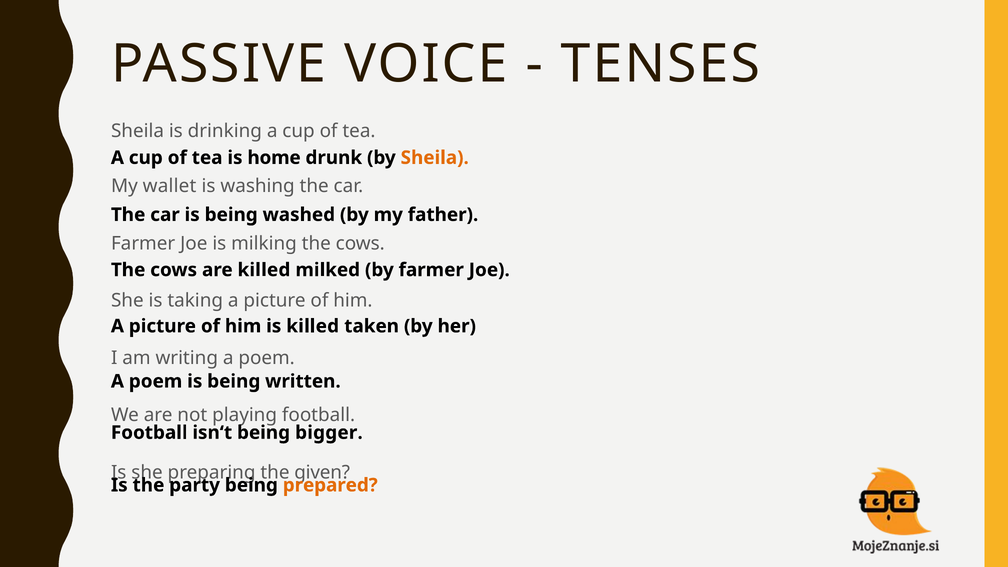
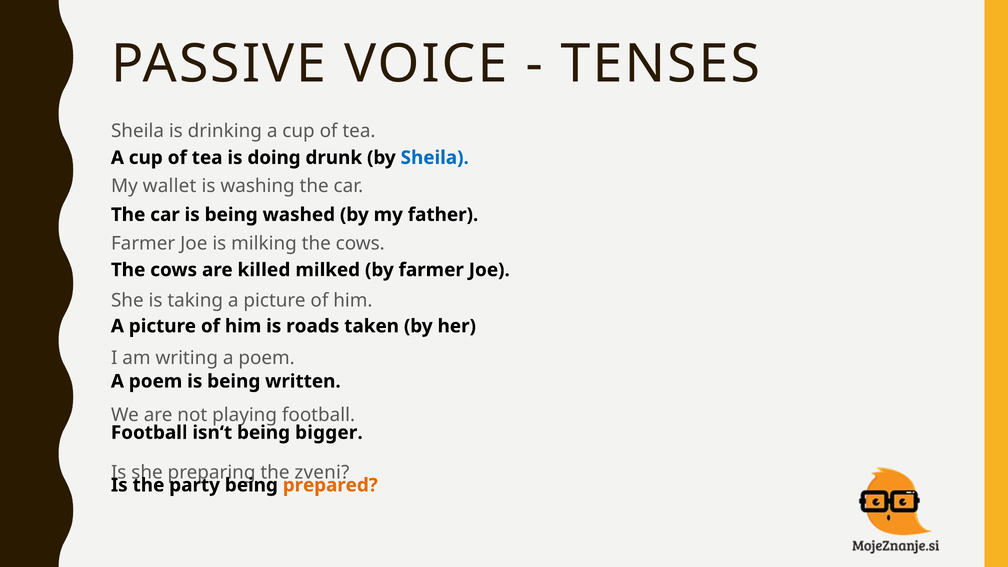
home: home -> doing (274, 158)
Sheila colour: orange -> blue (435, 158)
is killed: killed -> roads (313, 326)
given: given -> zveni (322, 472)
